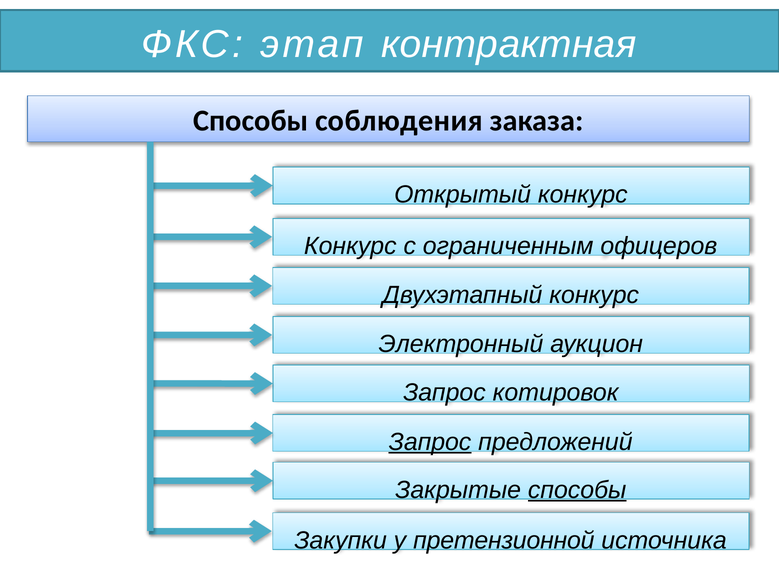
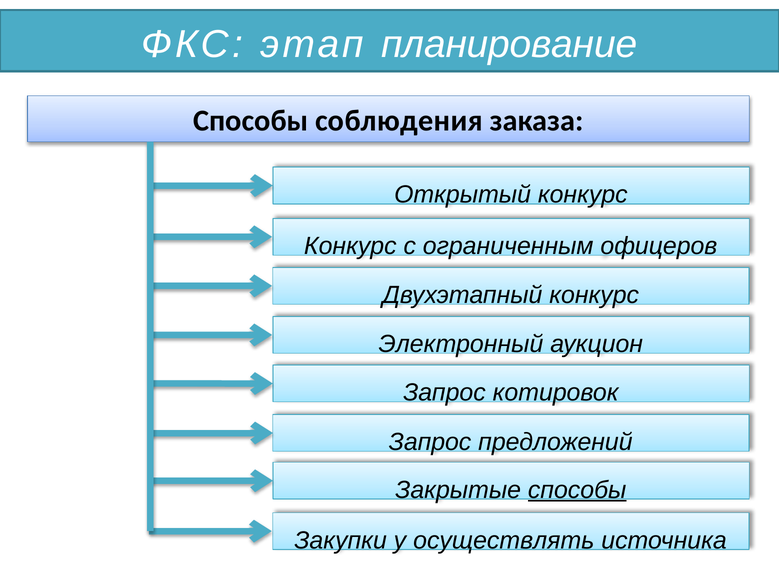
контрактная: контрактная -> планирование (509, 44)
Запрос underline: present -> none (430, 442)
претензионной: претензионной -> осуществлять (504, 541)
